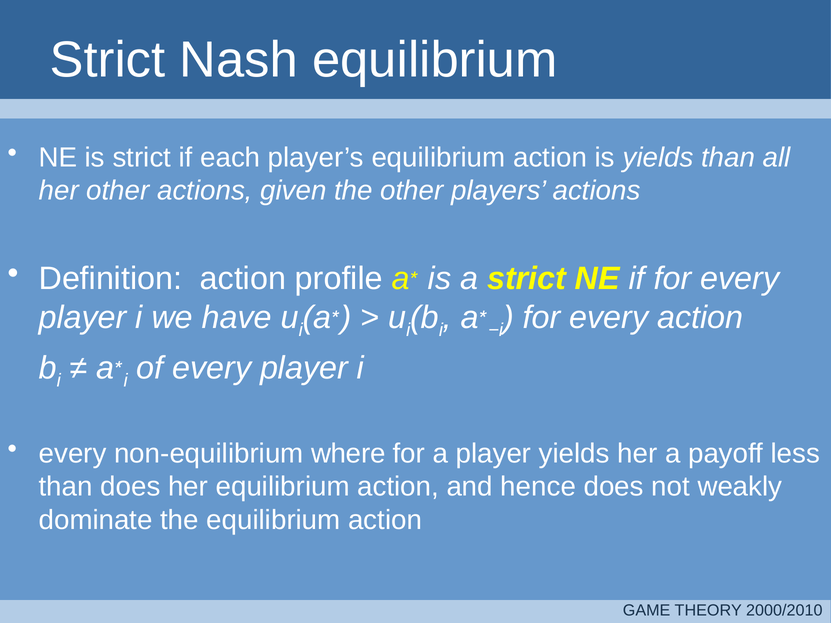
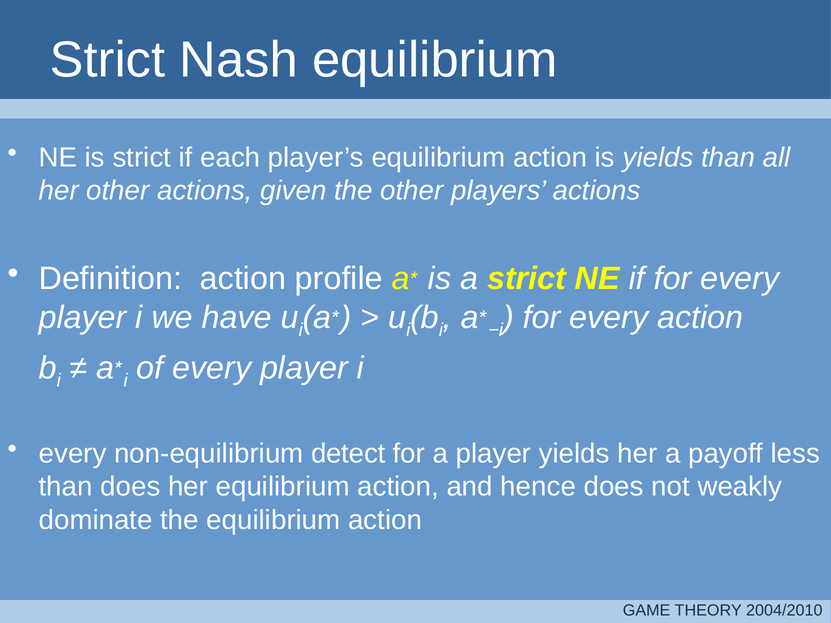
where: where -> detect (348, 454)
2000/2010: 2000/2010 -> 2004/2010 (784, 611)
